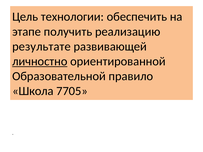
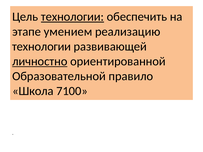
технологии underline: none -> present (72, 17)
получить: получить -> умением (68, 32)
результате: результате -> технологии (42, 47)
7705: 7705 -> 7100 (72, 91)
